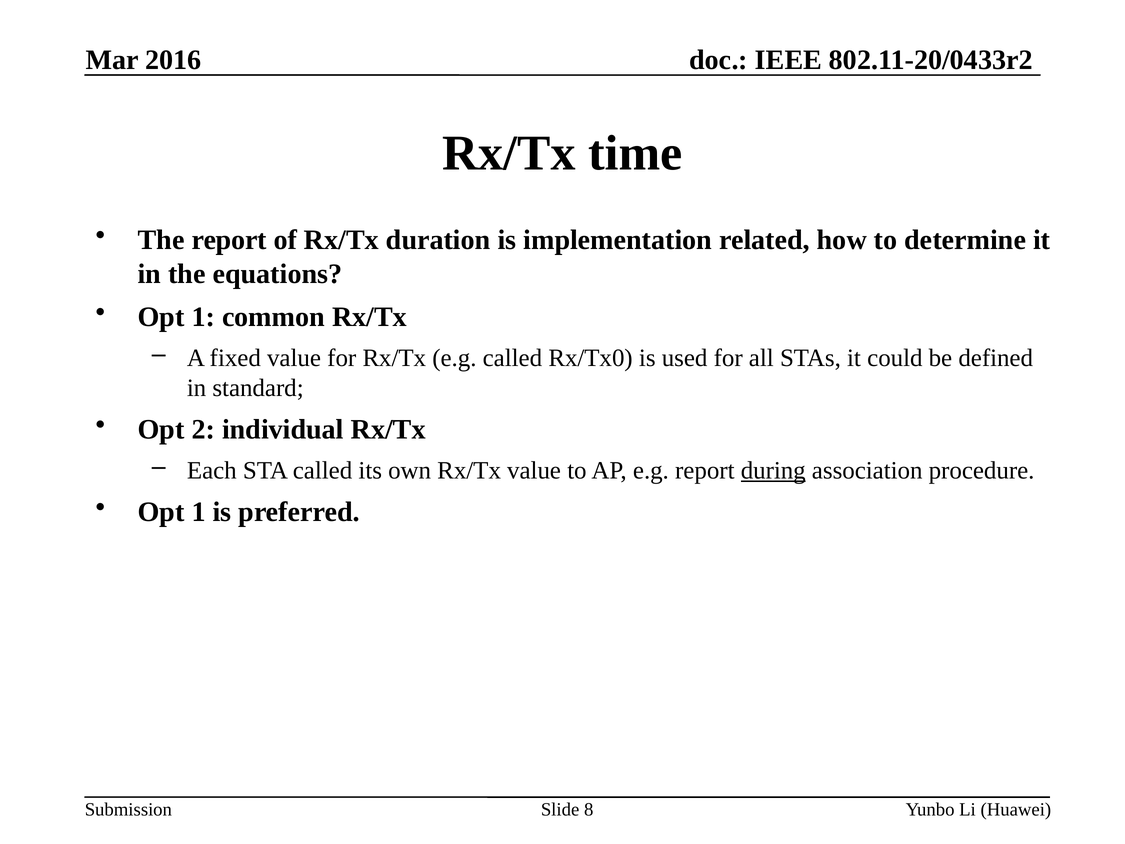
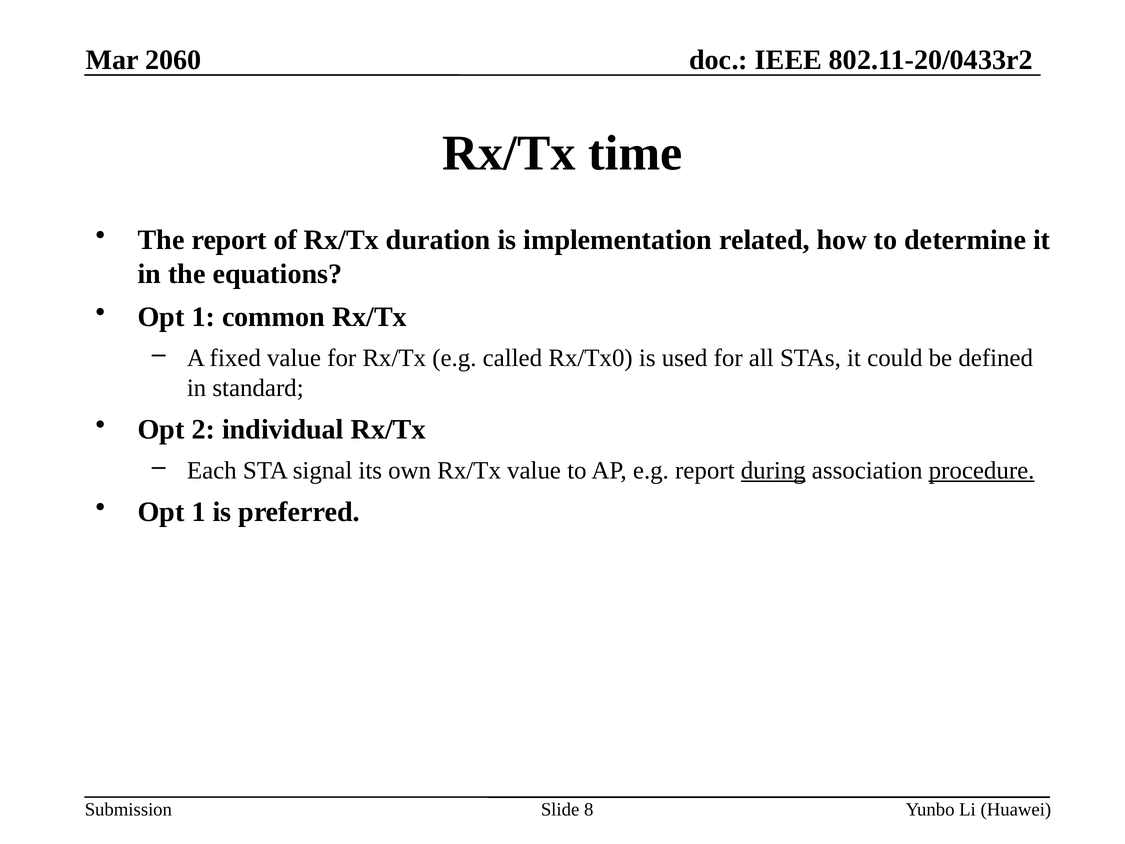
2016: 2016 -> 2060 (173, 60)
STA called: called -> signal (323, 471)
procedure underline: none -> present (982, 471)
